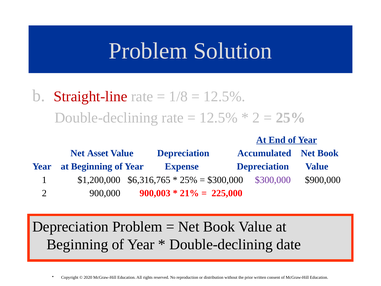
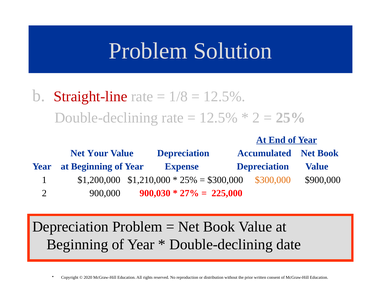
Asset: Asset -> Your (98, 153)
$6,316,765: $6,316,765 -> $1,210,000 (149, 180)
$300,000 colour: purple -> orange (273, 180)
900,003: 900,003 -> 900,030 (155, 193)
21%: 21% -> 27% (189, 193)
